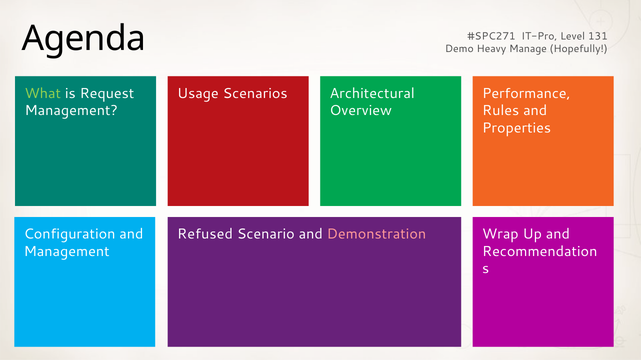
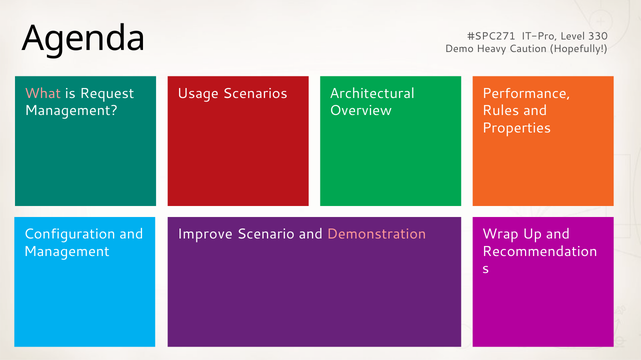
131: 131 -> 330 (598, 36)
Manage: Manage -> Caution (528, 49)
What colour: light green -> pink (43, 94)
Refused: Refused -> Improve (205, 235)
